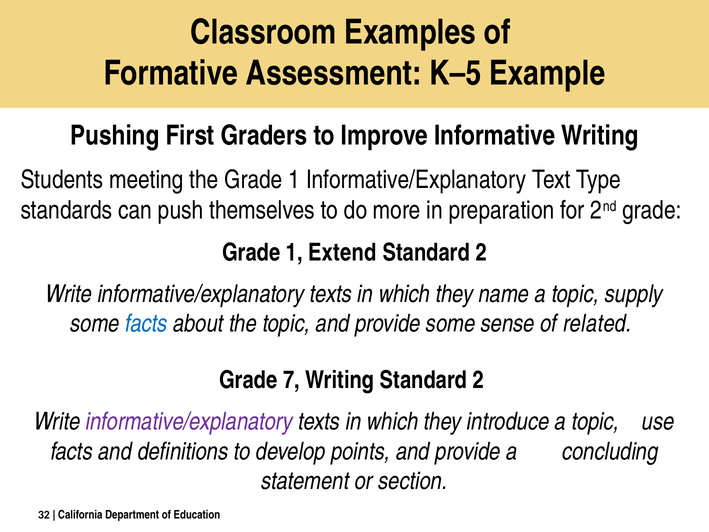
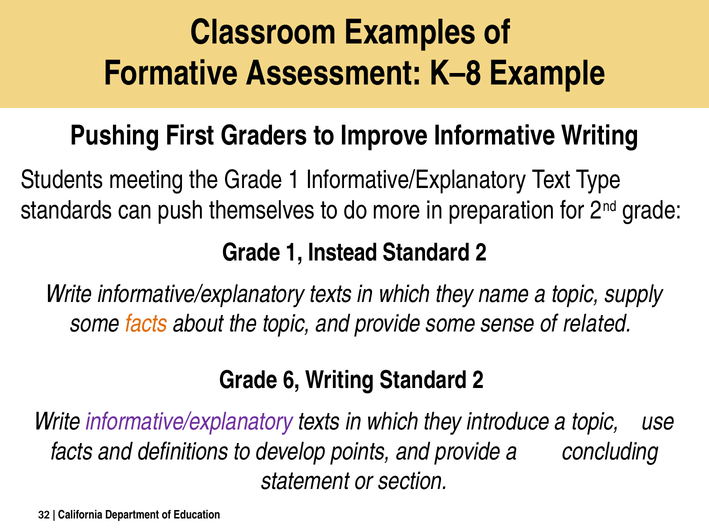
K–5: K–5 -> K–8 (455, 74)
Extend: Extend -> Instead (343, 252)
facts colour: blue -> orange (146, 323)
7: 7 -> 6 (291, 380)
